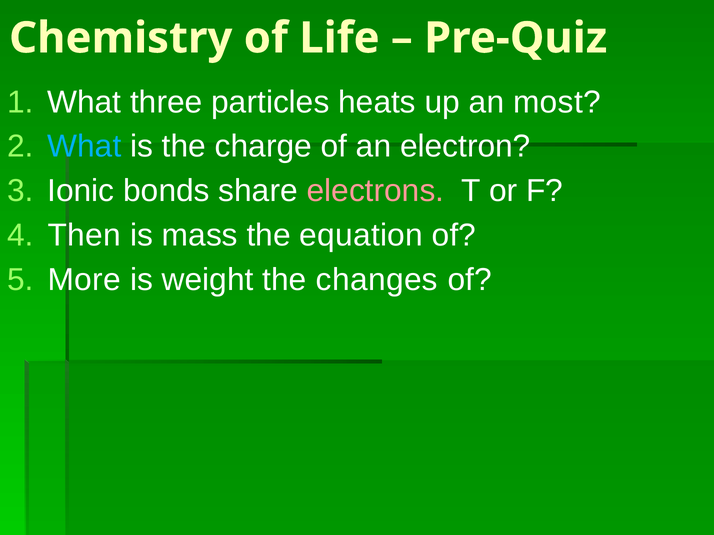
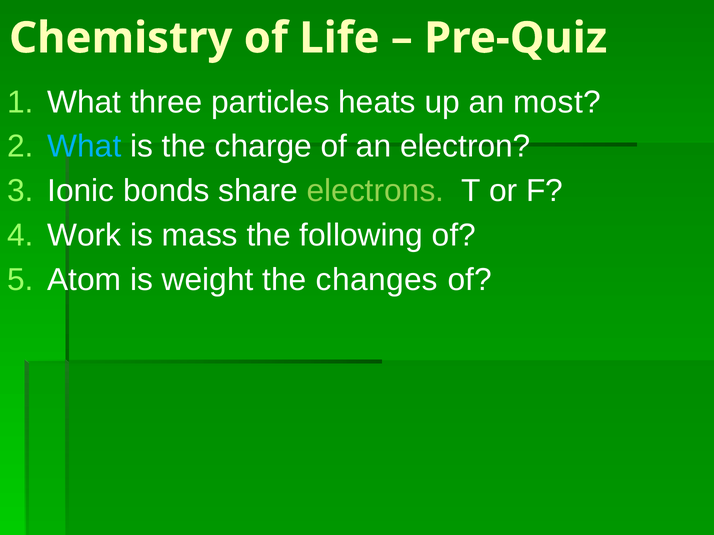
electrons colour: pink -> light green (375, 191)
Then: Then -> Work (84, 236)
equation: equation -> following (361, 236)
More: More -> Atom (84, 280)
